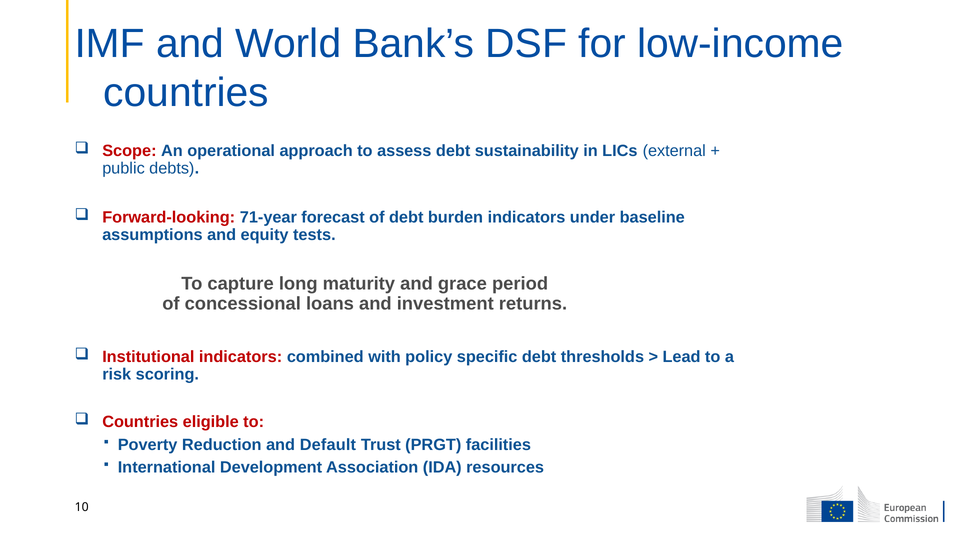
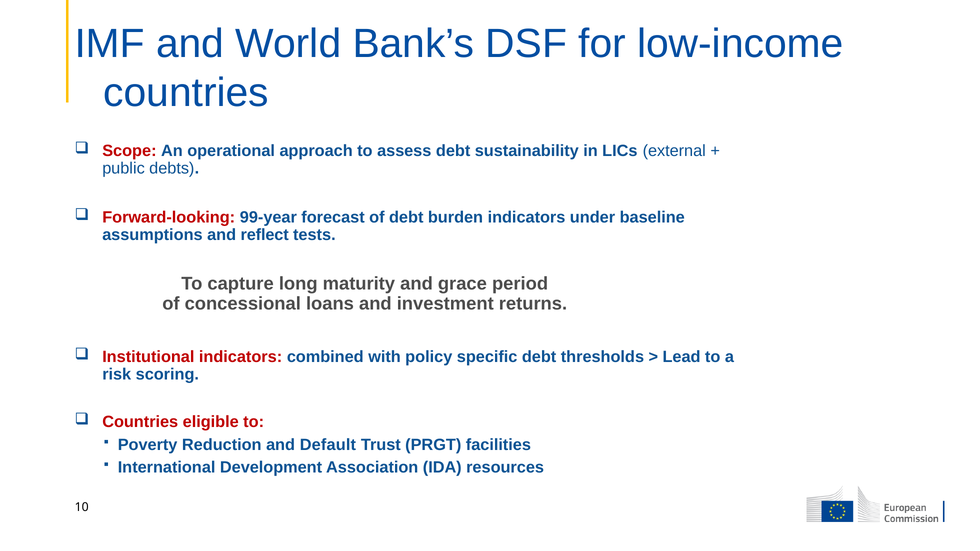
71-year: 71-year -> 99-year (268, 217)
equity: equity -> reflect (265, 235)
